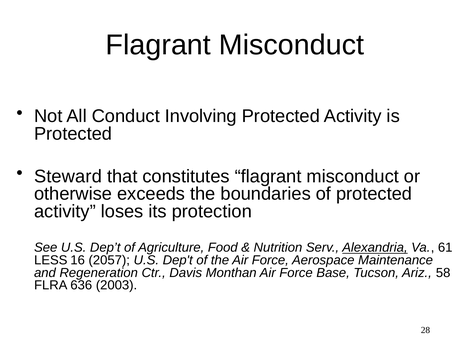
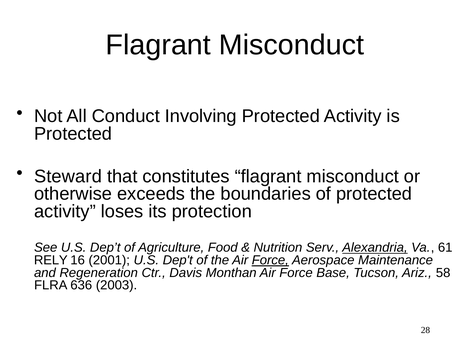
LESS: LESS -> RELY (51, 260)
2057: 2057 -> 2001 (109, 260)
Force underline: none -> present (270, 260)
